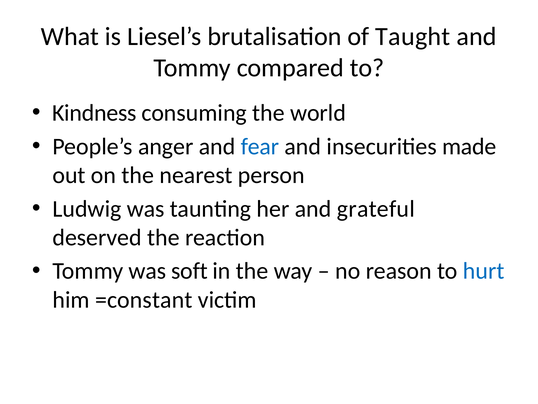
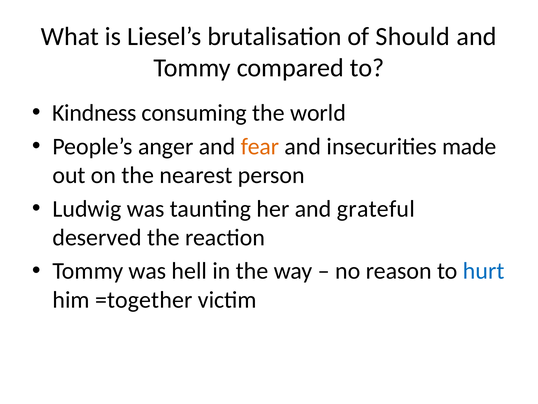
Taught: Taught -> Should (413, 36)
fear colour: blue -> orange (260, 146)
soft: soft -> hell (189, 271)
=constant: =constant -> =together (144, 299)
